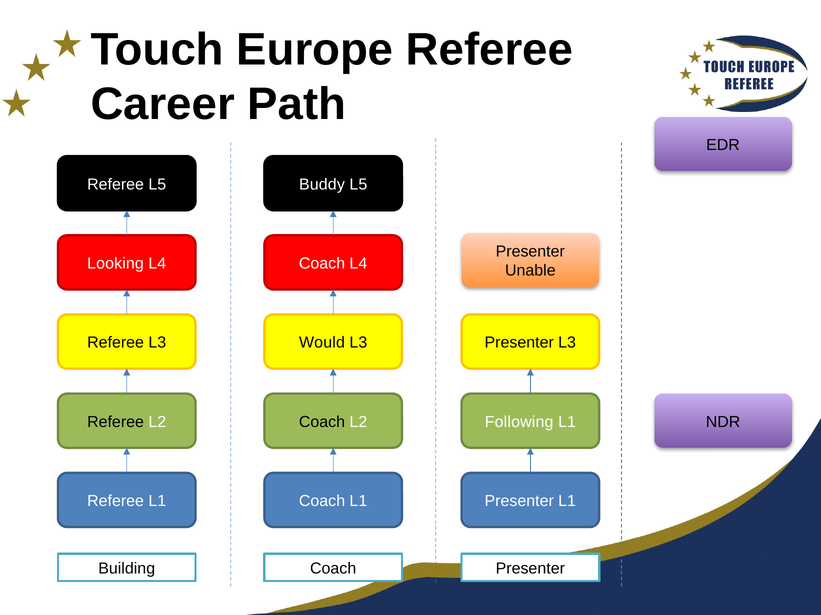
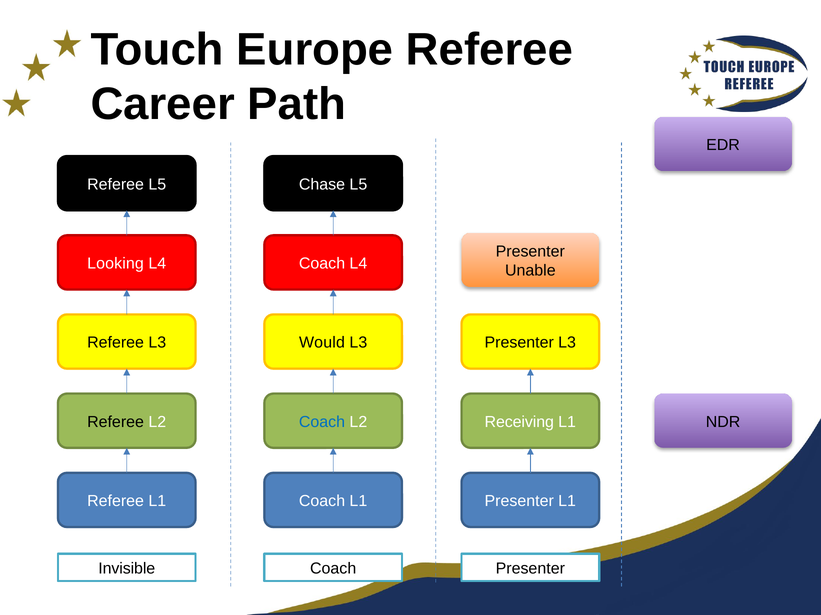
Buddy: Buddy -> Chase (322, 184)
Coach colour: black -> blue (322, 422)
Following: Following -> Receiving (519, 422)
Building: Building -> Invisible (127, 569)
